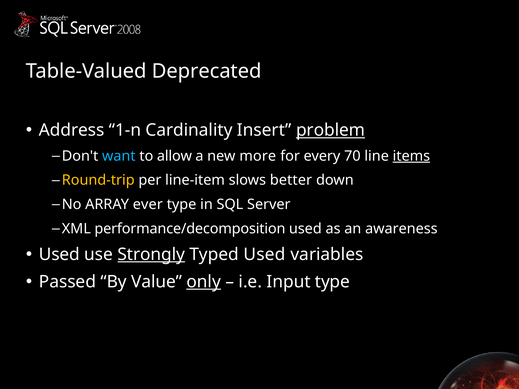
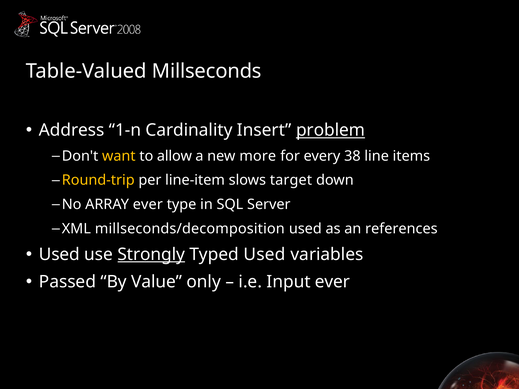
Deprecated: Deprecated -> Millseconds (207, 71)
want colour: light blue -> yellow (119, 156)
70: 70 -> 38 (352, 156)
items underline: present -> none (411, 156)
better: better -> target (291, 180)
performance/decomposition: performance/decomposition -> millseconds/decomposition (190, 229)
awareness: awareness -> references (401, 229)
only underline: present -> none (204, 282)
Input type: type -> ever (332, 282)
